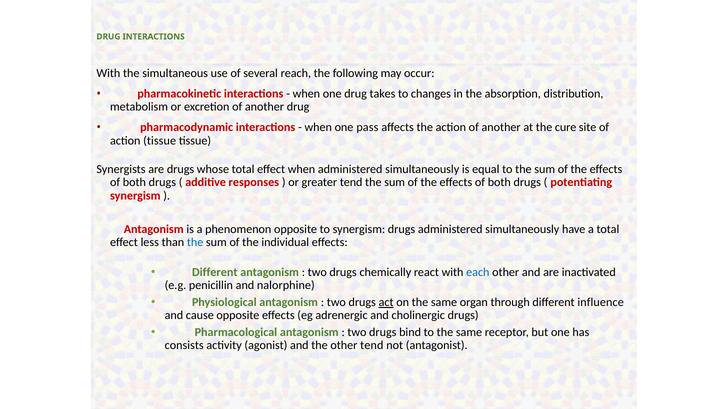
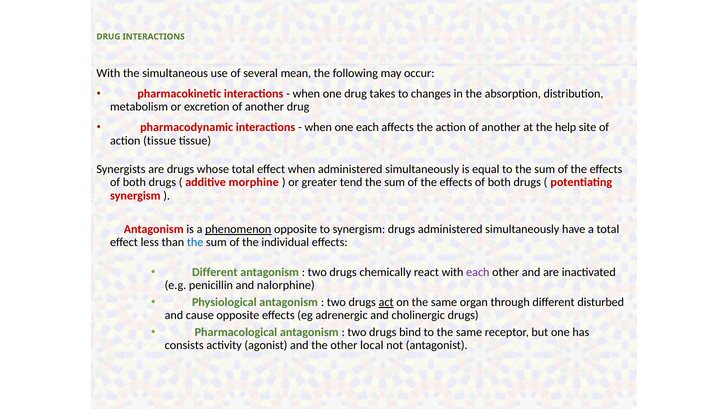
reach: reach -> mean (296, 73)
one pass: pass -> each (368, 128)
cure: cure -> help (566, 128)
responses: responses -> morphine (254, 183)
phenomenon underline: none -> present (238, 230)
each colour: blue -> purple (478, 273)
influence: influence -> disturbed (601, 303)
other tend: tend -> local (372, 346)
